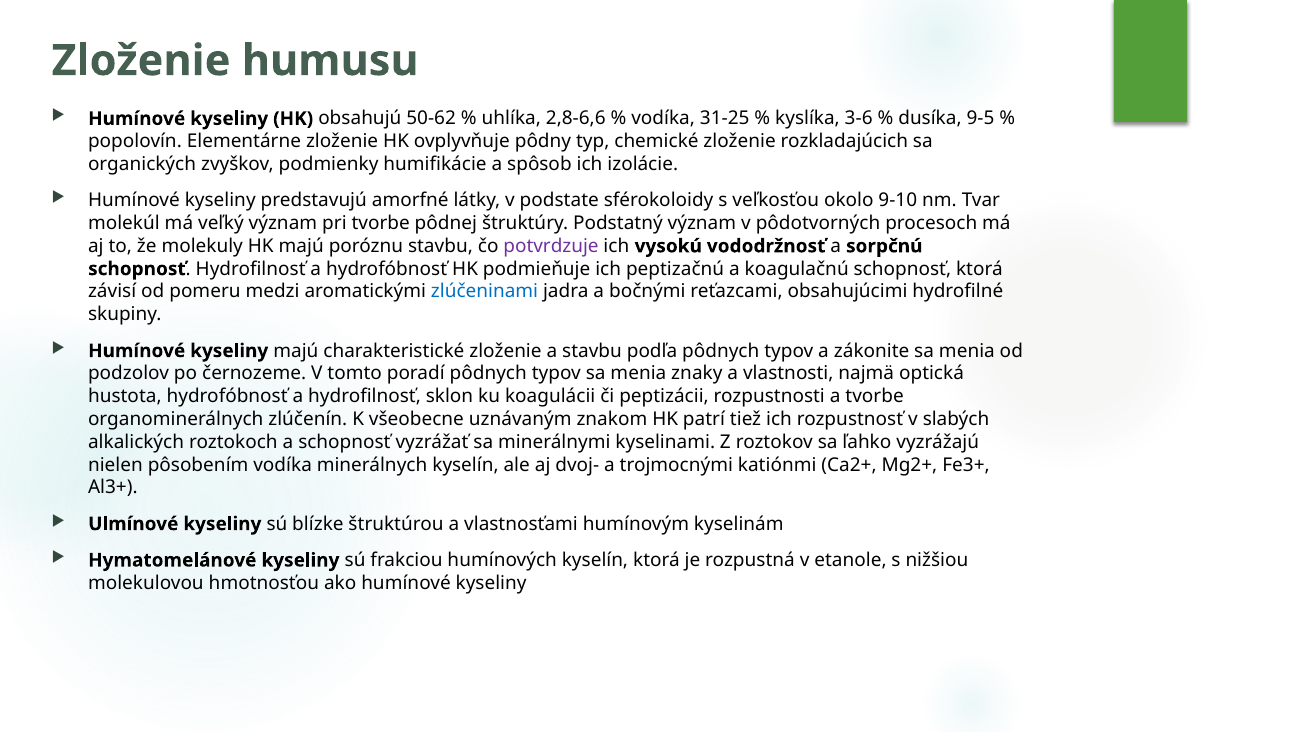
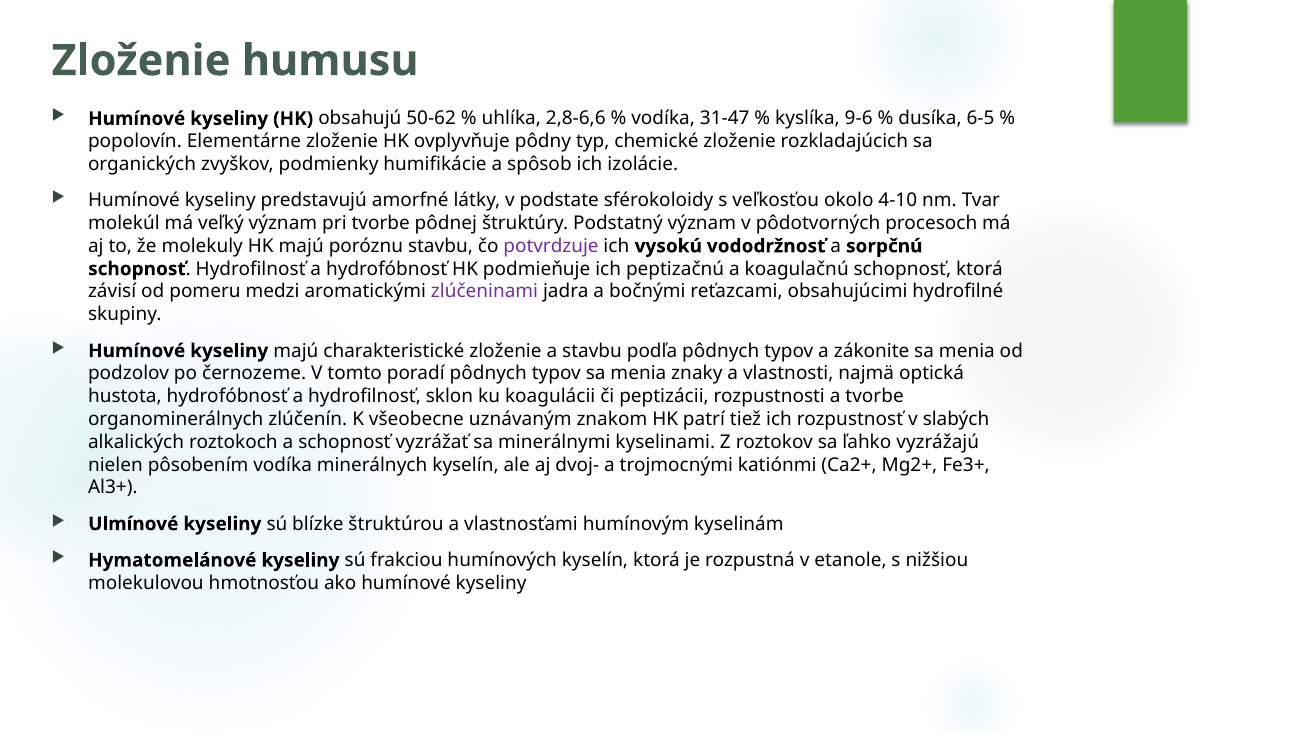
31-25: 31-25 -> 31-47 (725, 119)
3-6: 3-6 -> 9-6 (859, 119)
9-5: 9-5 -> 6-5 (981, 119)
9-10: 9-10 -> 4-10 (898, 200)
zlúčeninami colour: blue -> purple (485, 292)
